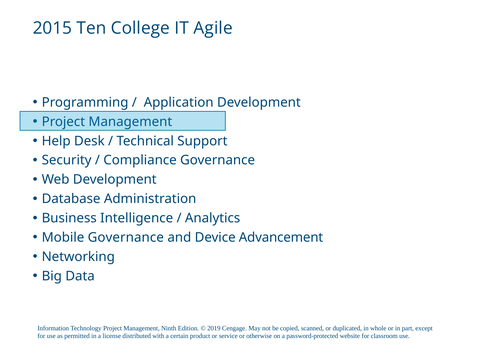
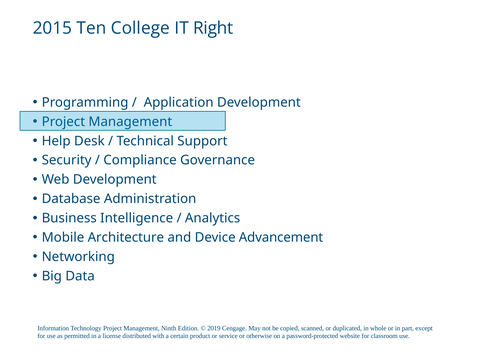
Agile: Agile -> Right (213, 28)
Mobile Governance: Governance -> Architecture (126, 237)
